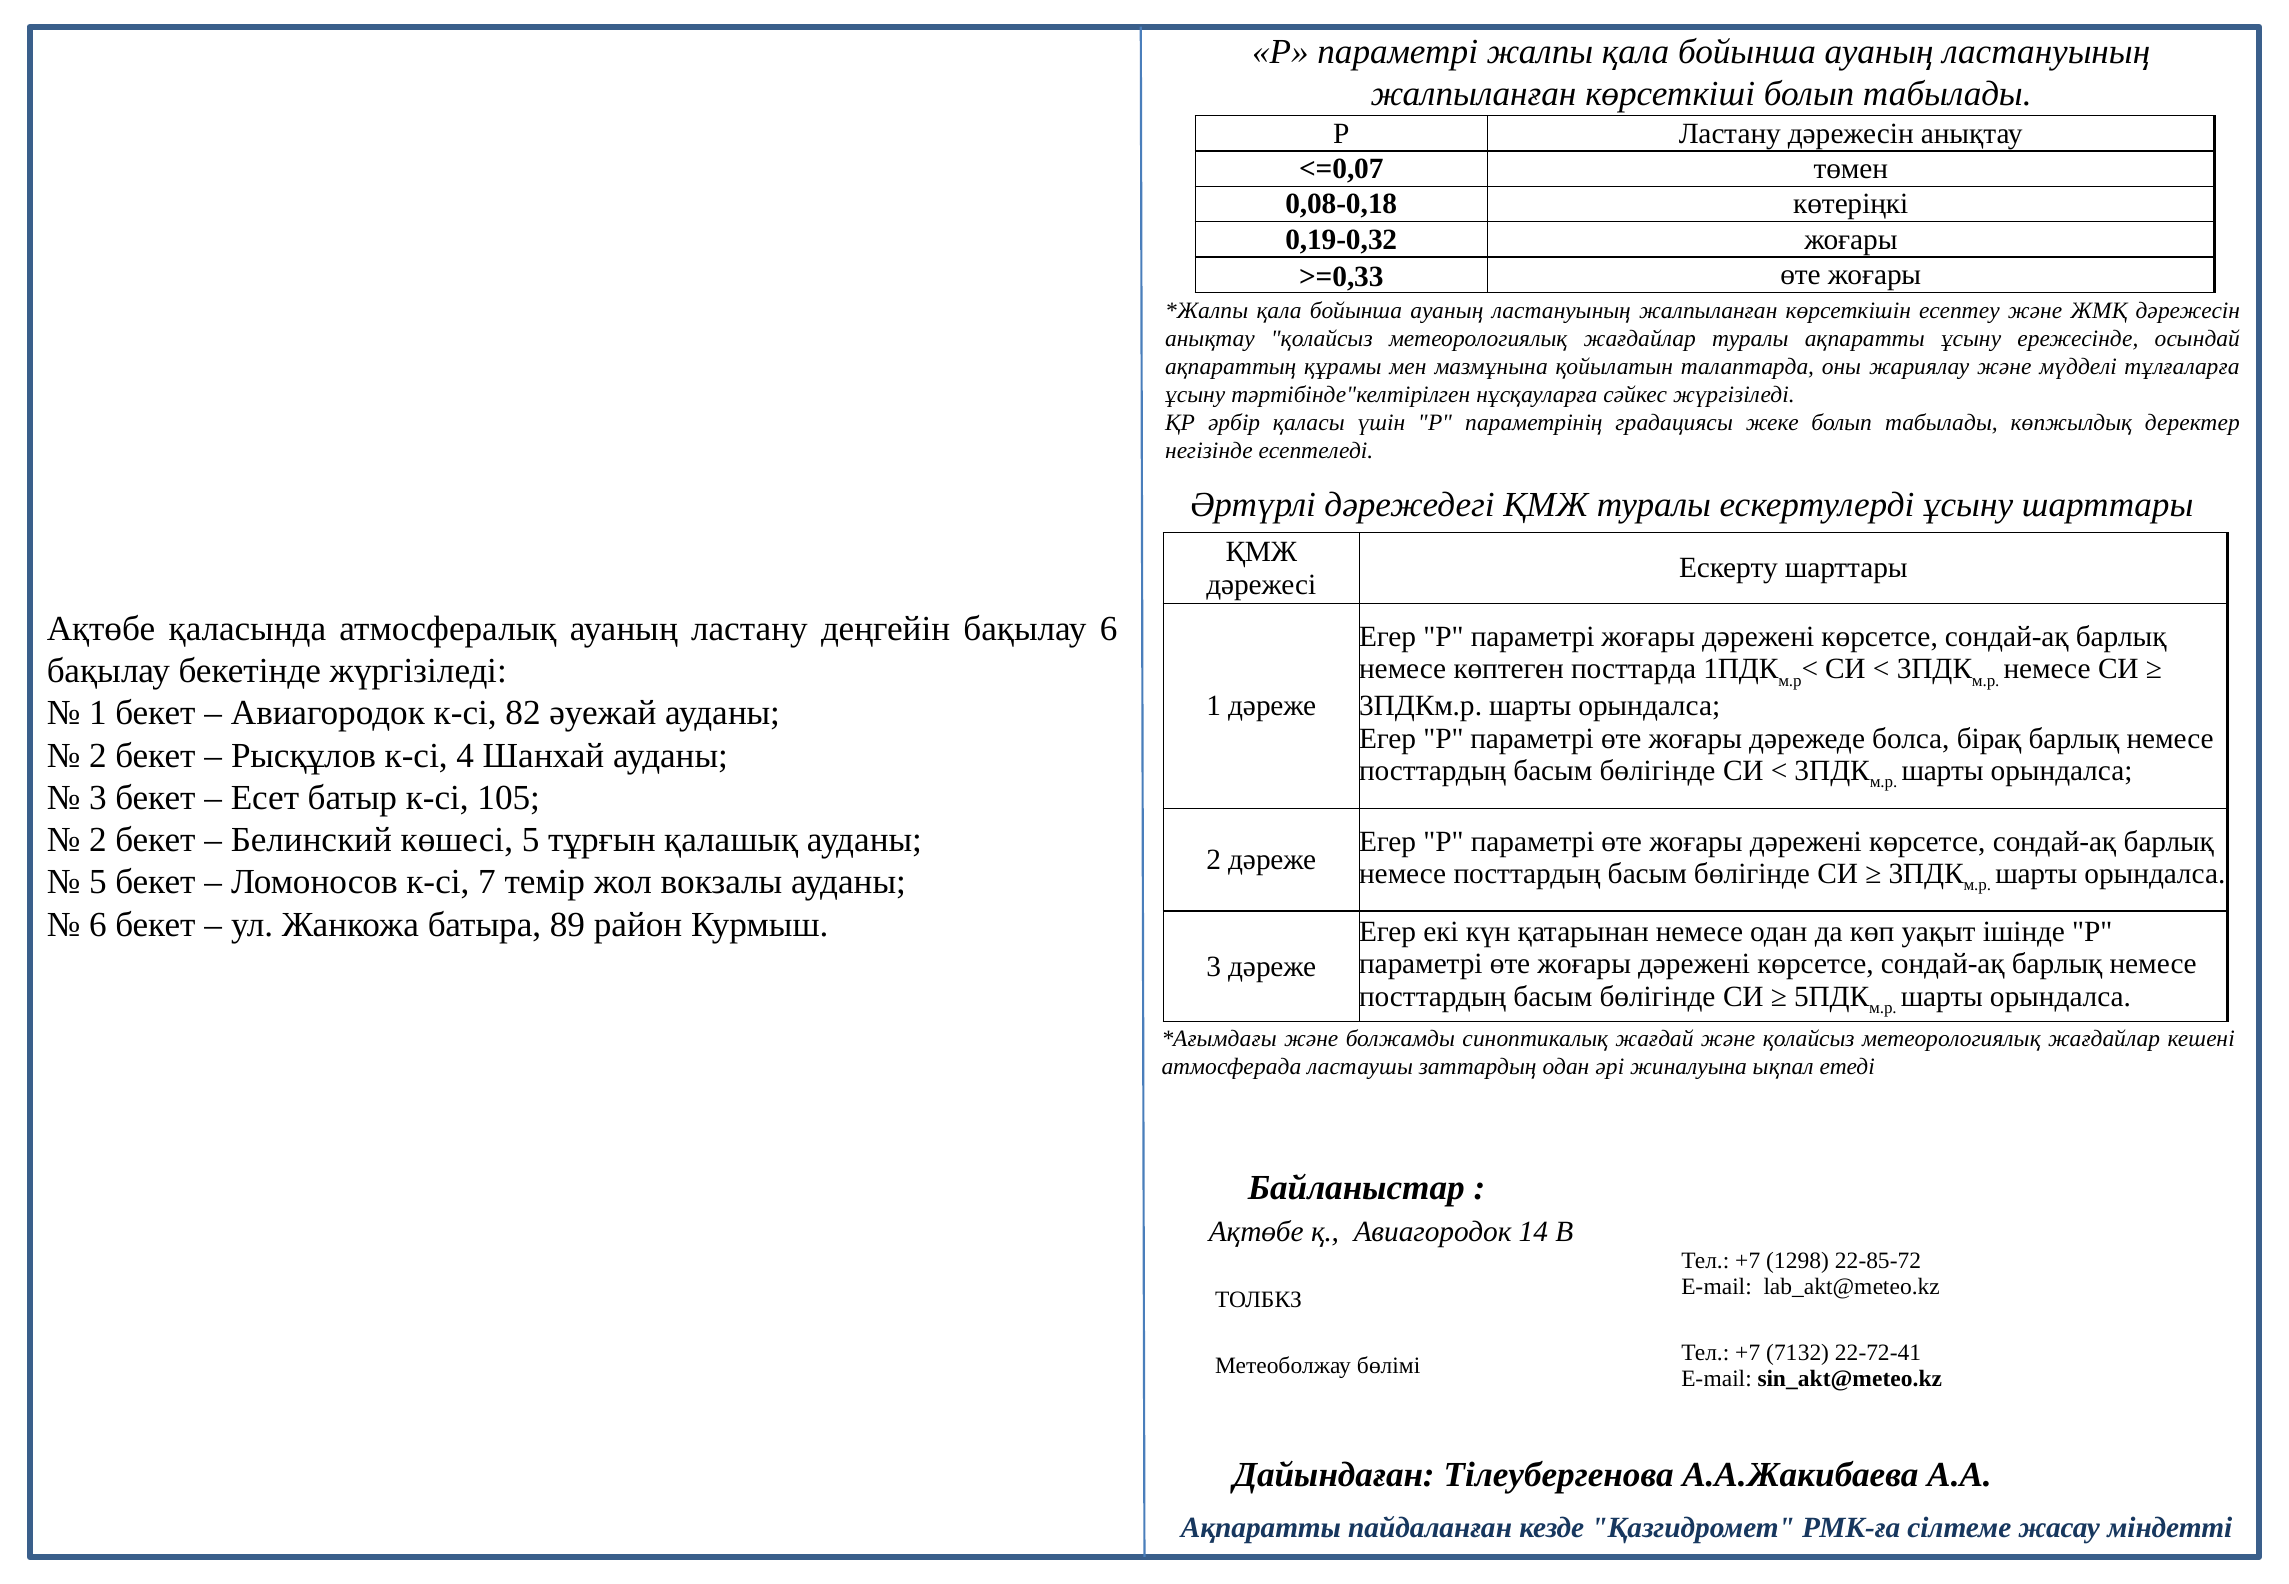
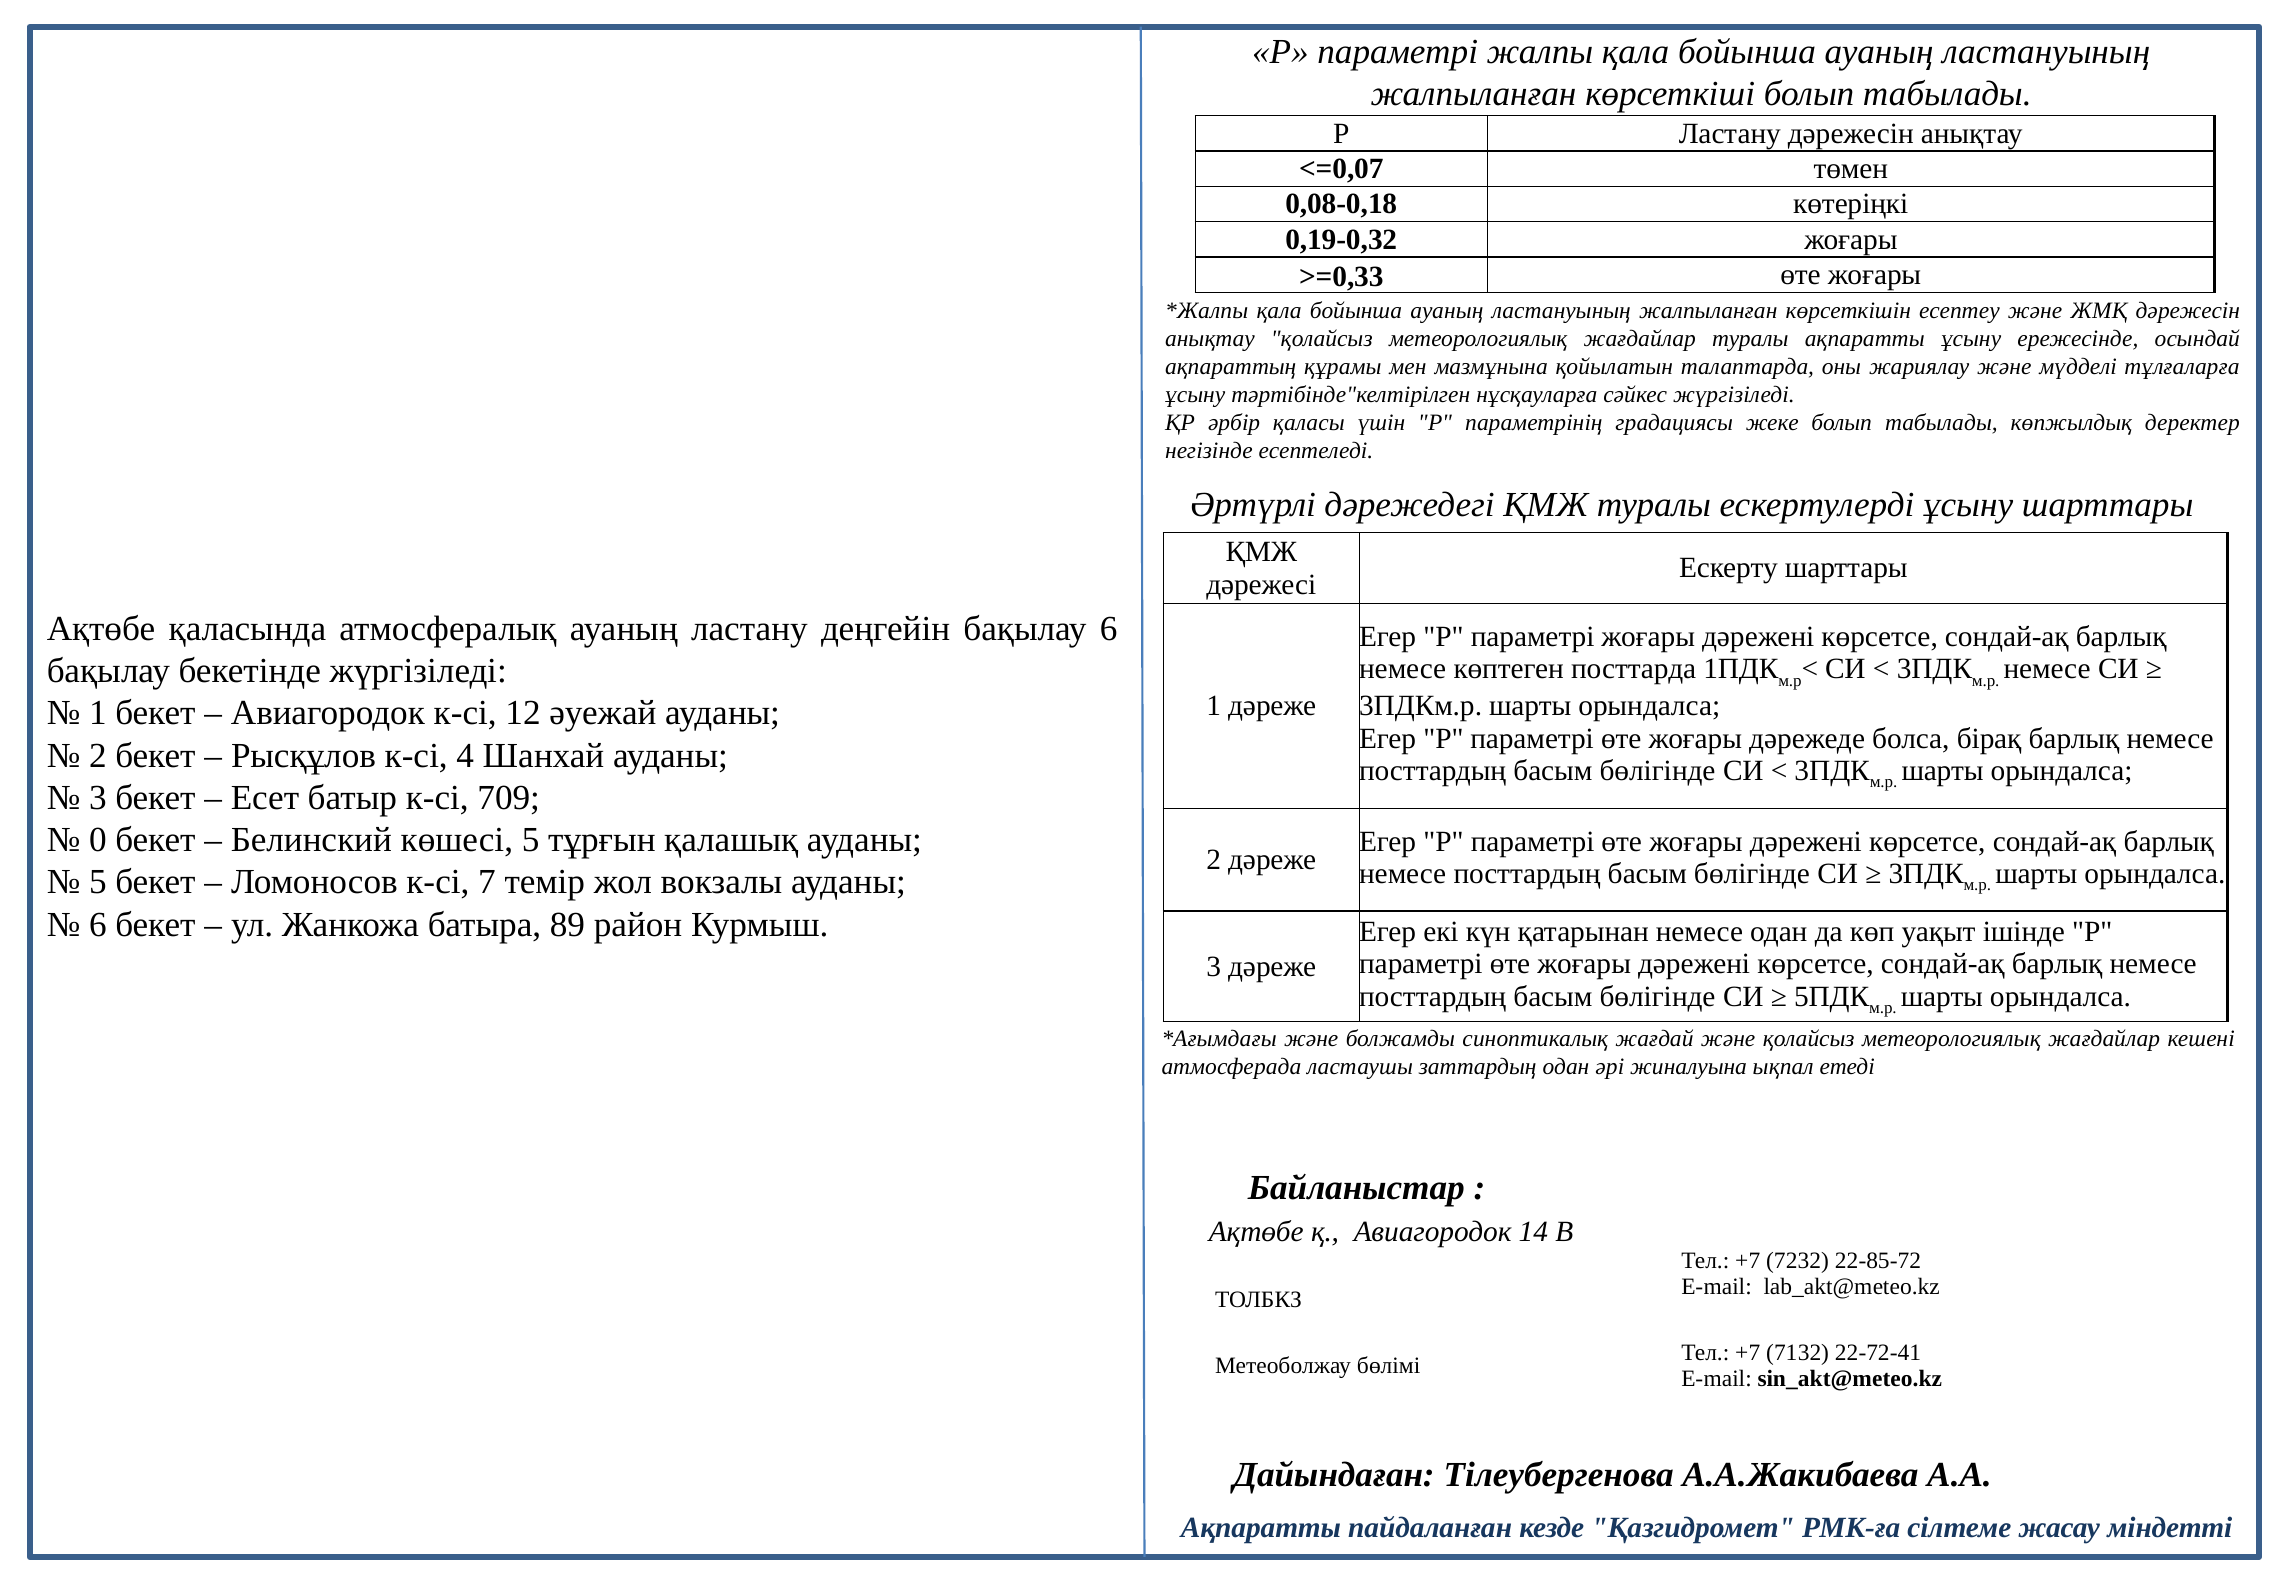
82: 82 -> 12 (523, 714)
105: 105 -> 709 (509, 798)
2: 2 -> 0 (98, 840)
1298: 1298 -> 7232 (1798, 1262)
